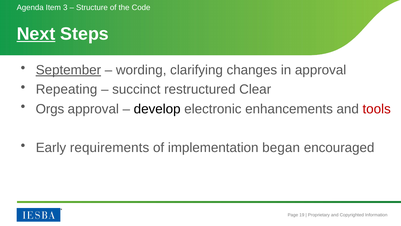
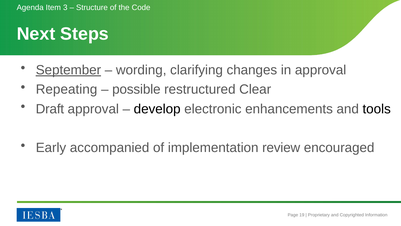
Next underline: present -> none (36, 34)
succinct: succinct -> possible (136, 89)
Orgs: Orgs -> Draft (50, 109)
tools colour: red -> black (377, 109)
requirements: requirements -> accompanied (110, 148)
began: began -> review (281, 148)
